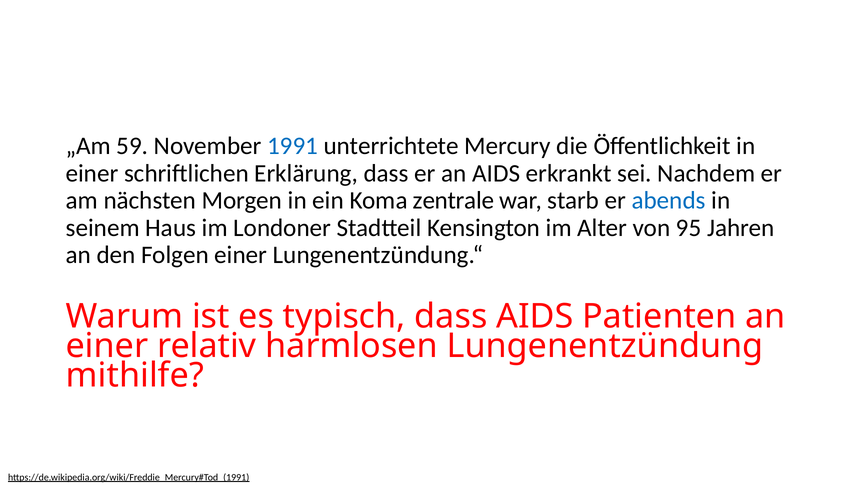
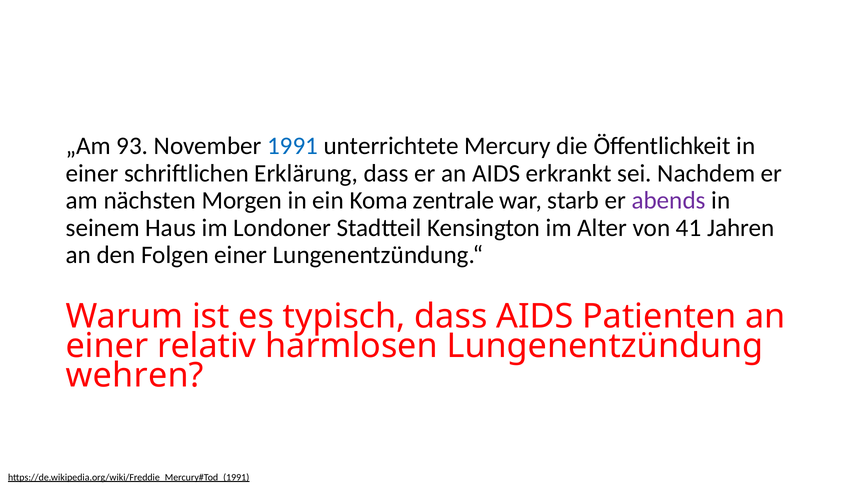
59: 59 -> 93 (132, 146)
abends colour: blue -> purple (669, 200)
95: 95 -> 41 (689, 227)
mithilfe: mithilfe -> wehren (135, 375)
